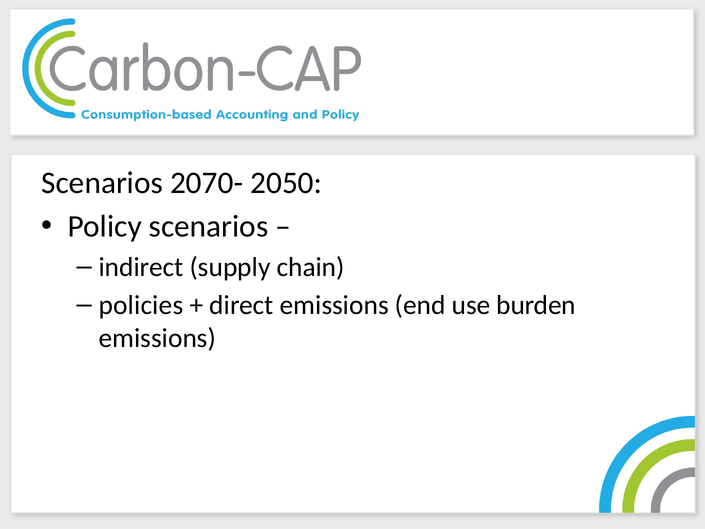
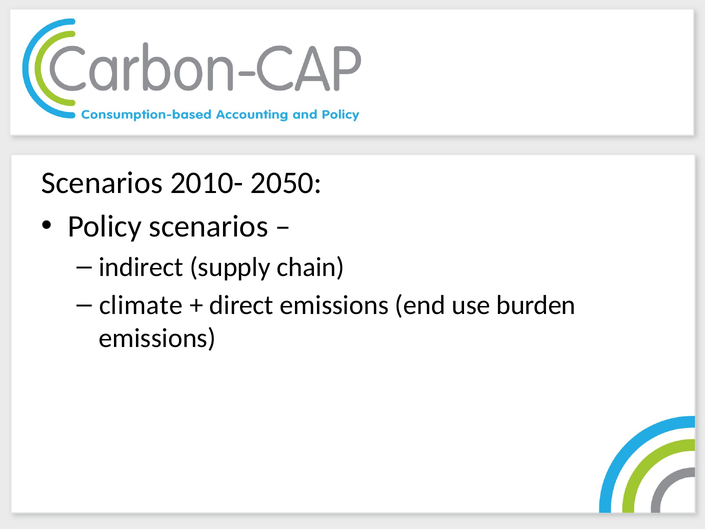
2070-: 2070- -> 2010- (207, 183)
policies: policies -> climate (141, 305)
